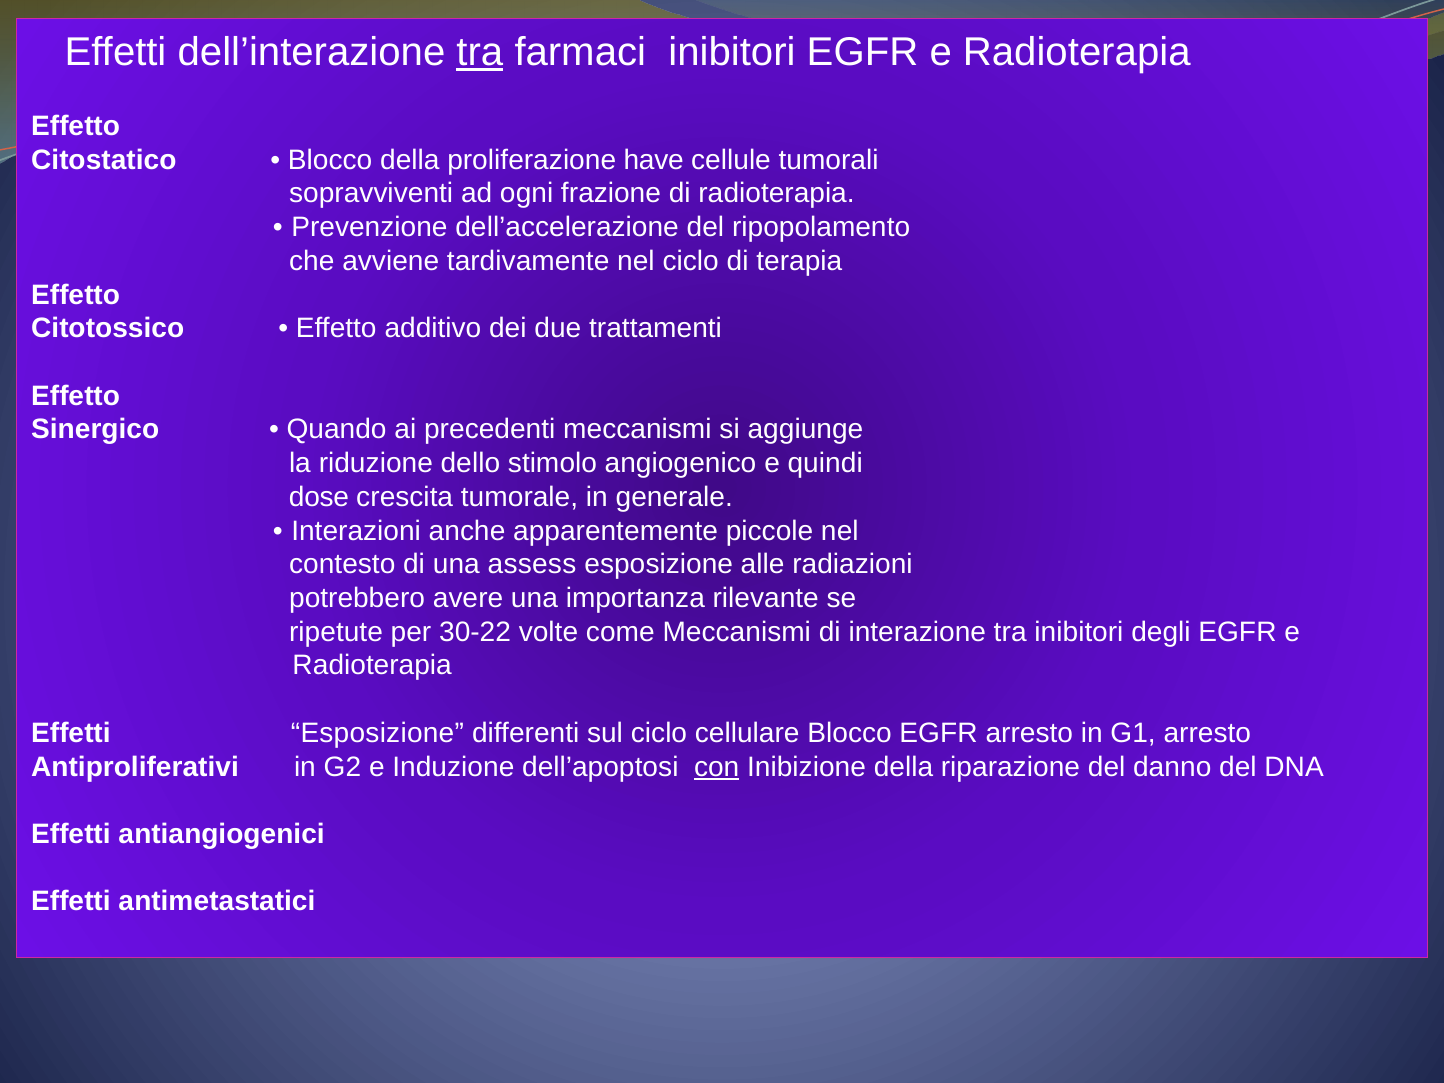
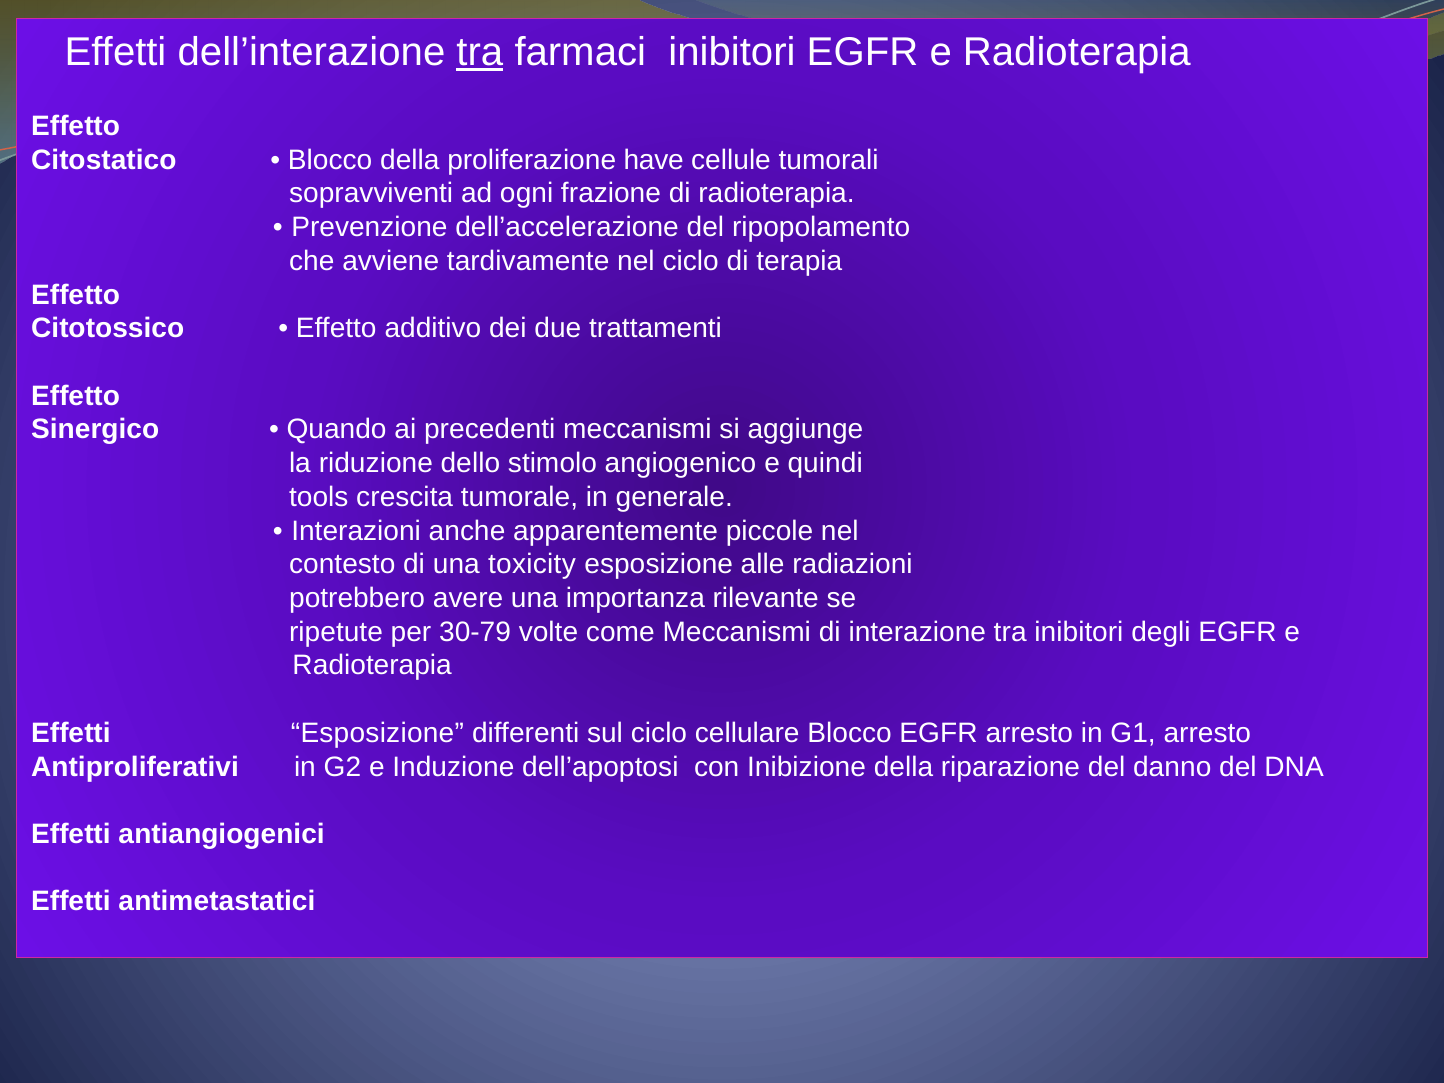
dose: dose -> tools (319, 497)
assess: assess -> toxicity (532, 564)
30-22: 30-22 -> 30-79 (475, 632)
con underline: present -> none (717, 767)
